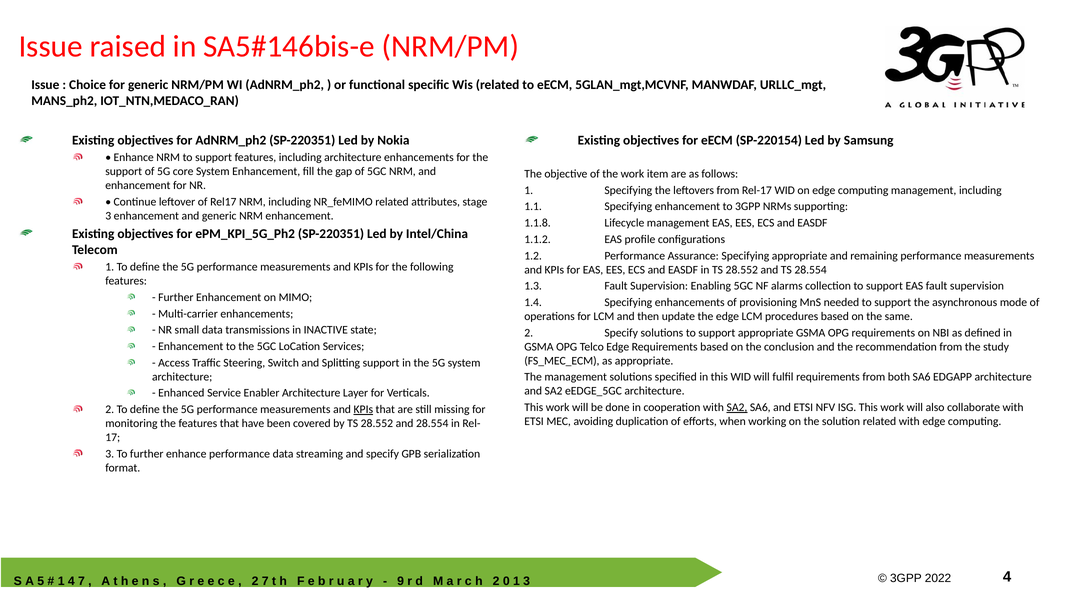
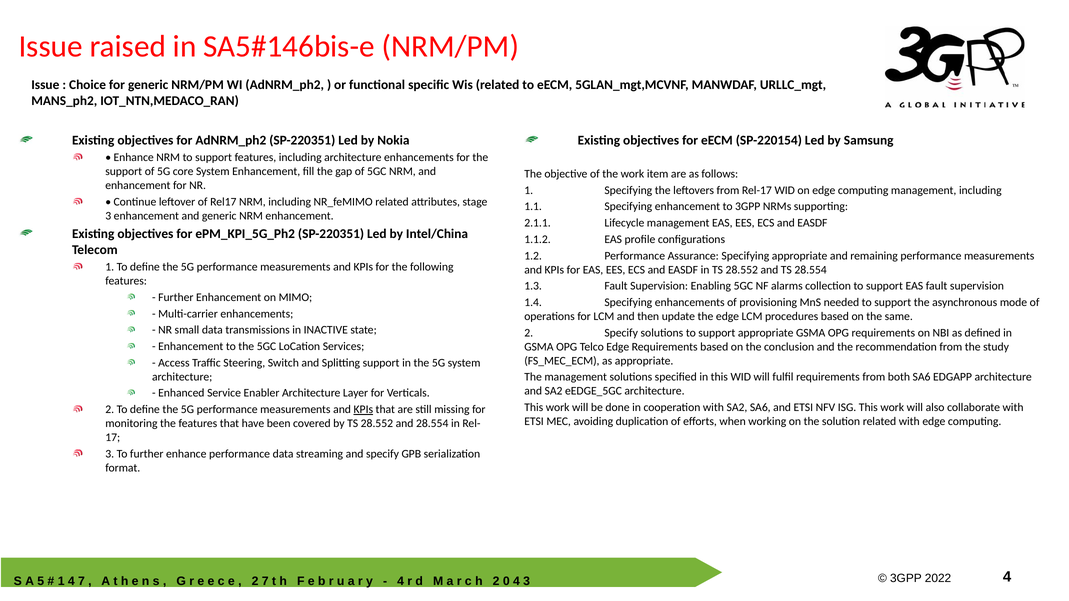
1.1.8: 1.1.8 -> 2.1.1 (538, 223)
SA2 underline: present -> none (737, 408)
9: 9 -> 4 (401, 581)
1: 1 -> 4 (516, 581)
